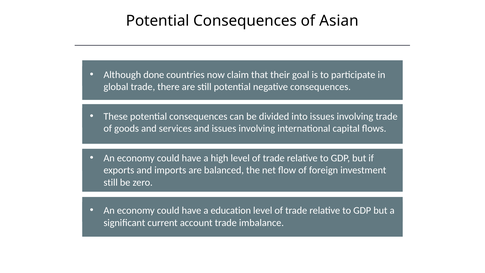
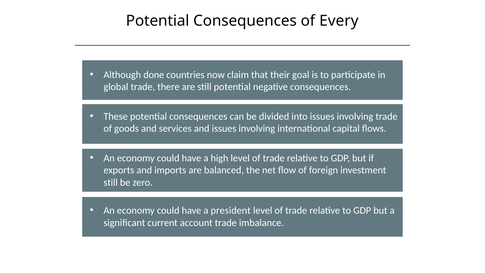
Asian: Asian -> Every (339, 21)
education: education -> president (231, 210)
